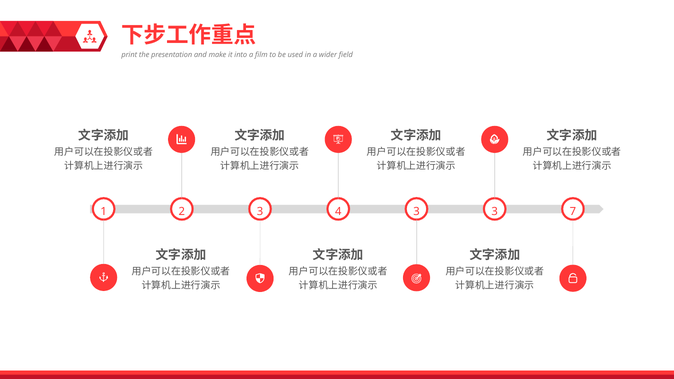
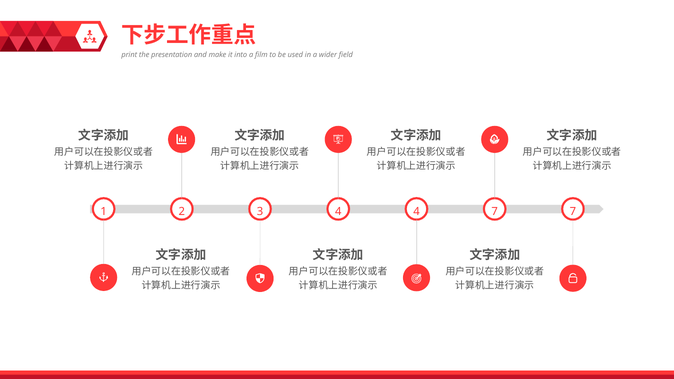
3 3: 3 -> 4 (416, 212)
2 4 3: 3 -> 7 (495, 212)
